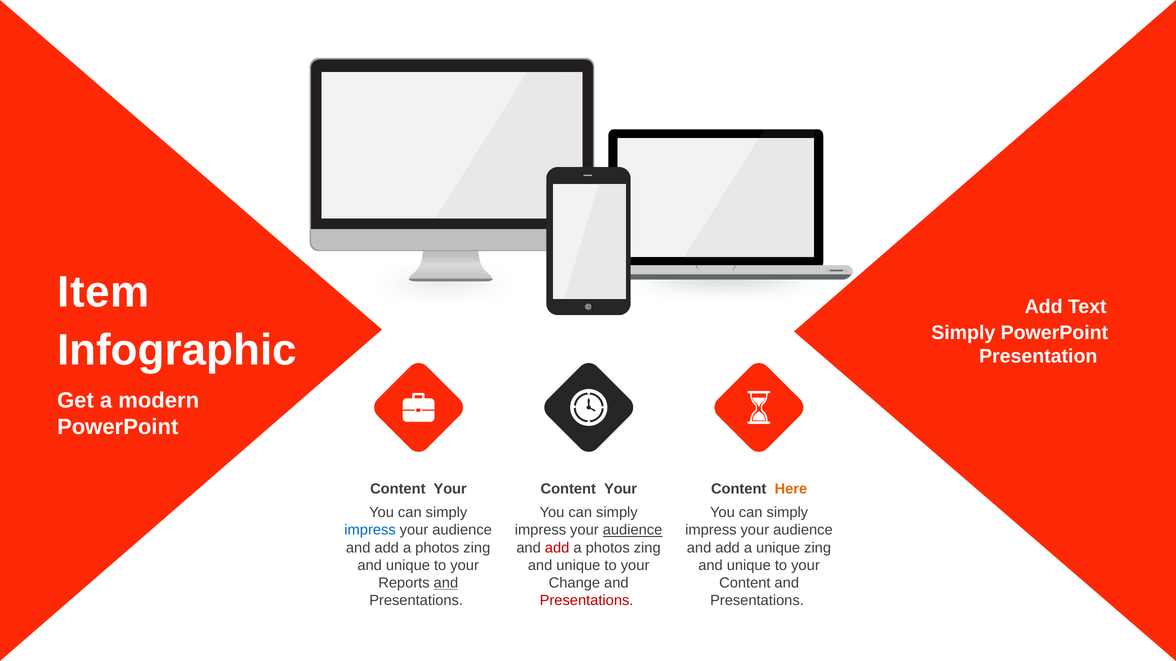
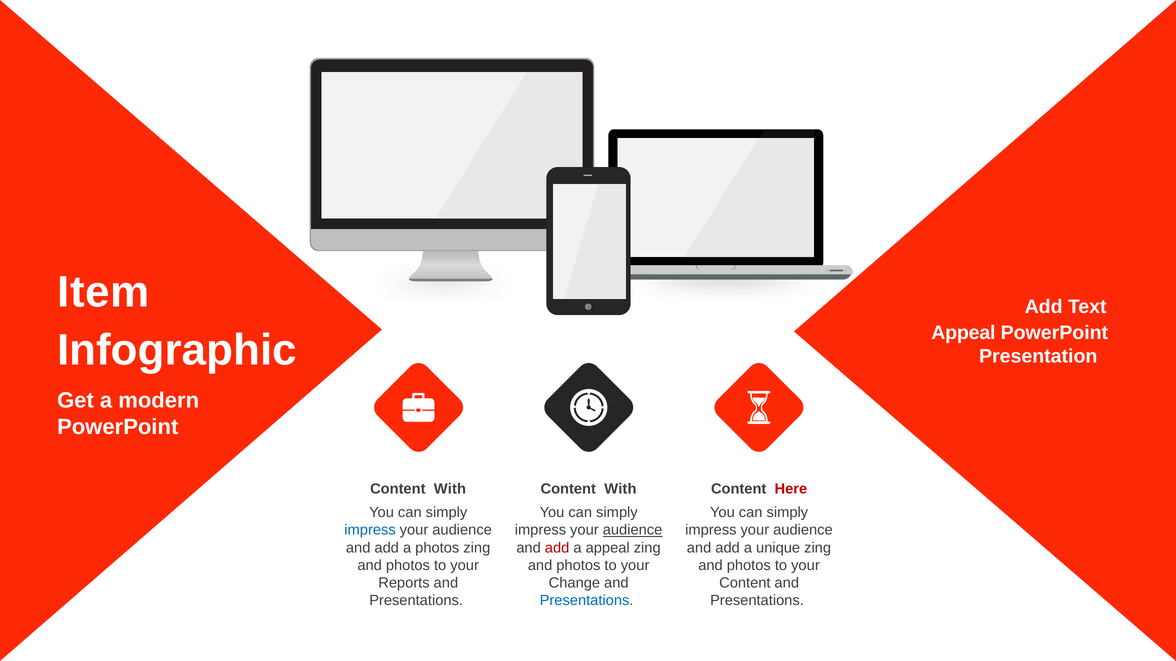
Simply: Simply -> Appeal (963, 333)
Your: Your -> With (450, 489)
Your: Your -> With (620, 489)
Here colour: orange -> red (791, 489)
photos: photos -> appeal (608, 548)
unique: unique -> photos (408, 566)
unique: unique -> photos (578, 566)
unique: unique -> photos (749, 566)
and underline: present -> none (446, 583)
Presentations colour: red -> blue (587, 601)
